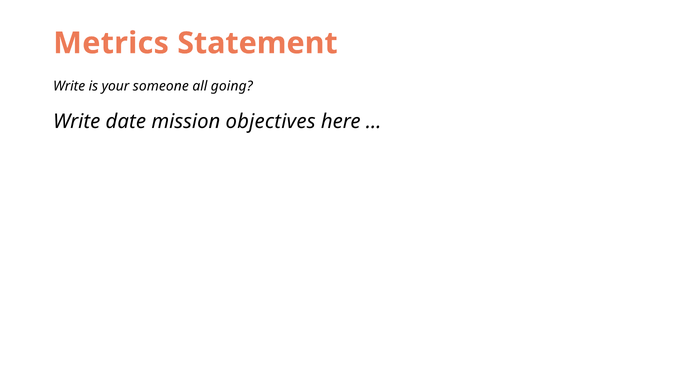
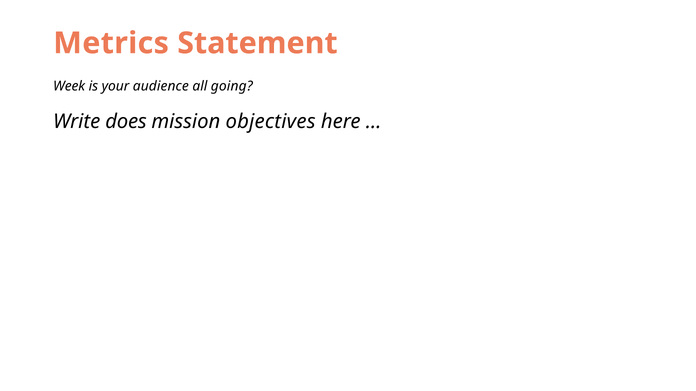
Write: Write -> Week (69, 87)
someone: someone -> audience (161, 87)
date: date -> does (126, 122)
